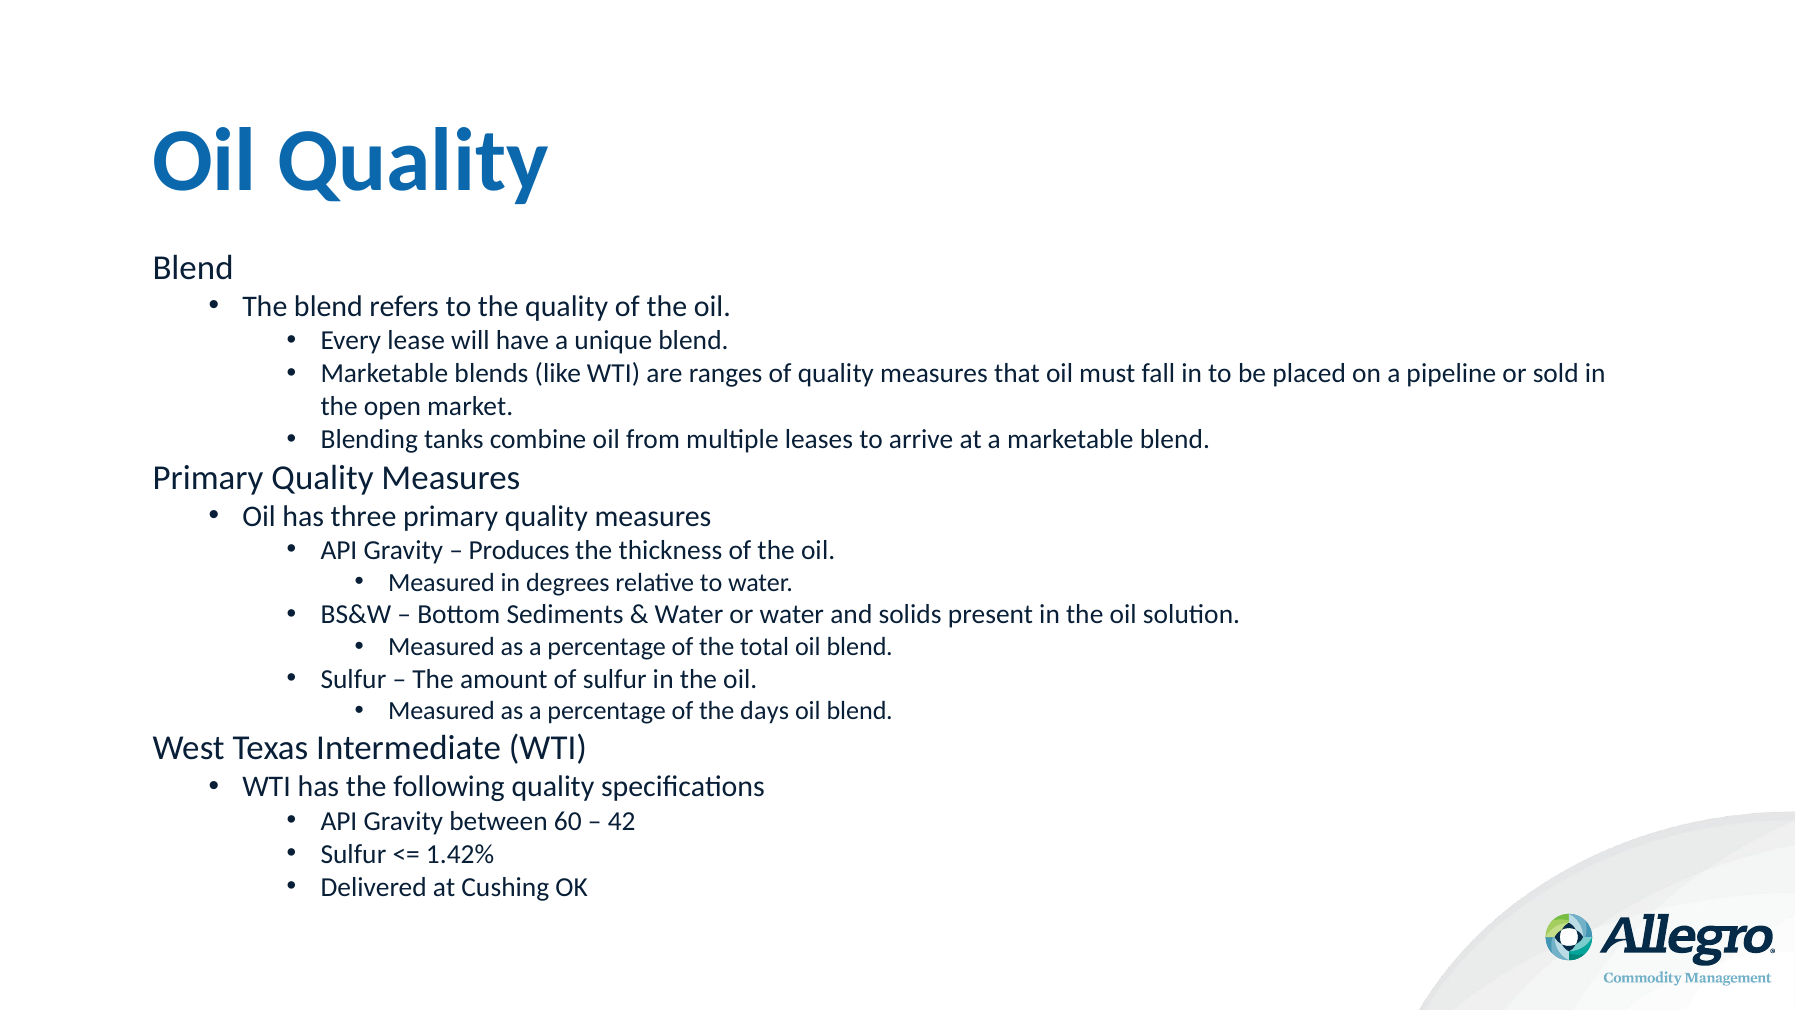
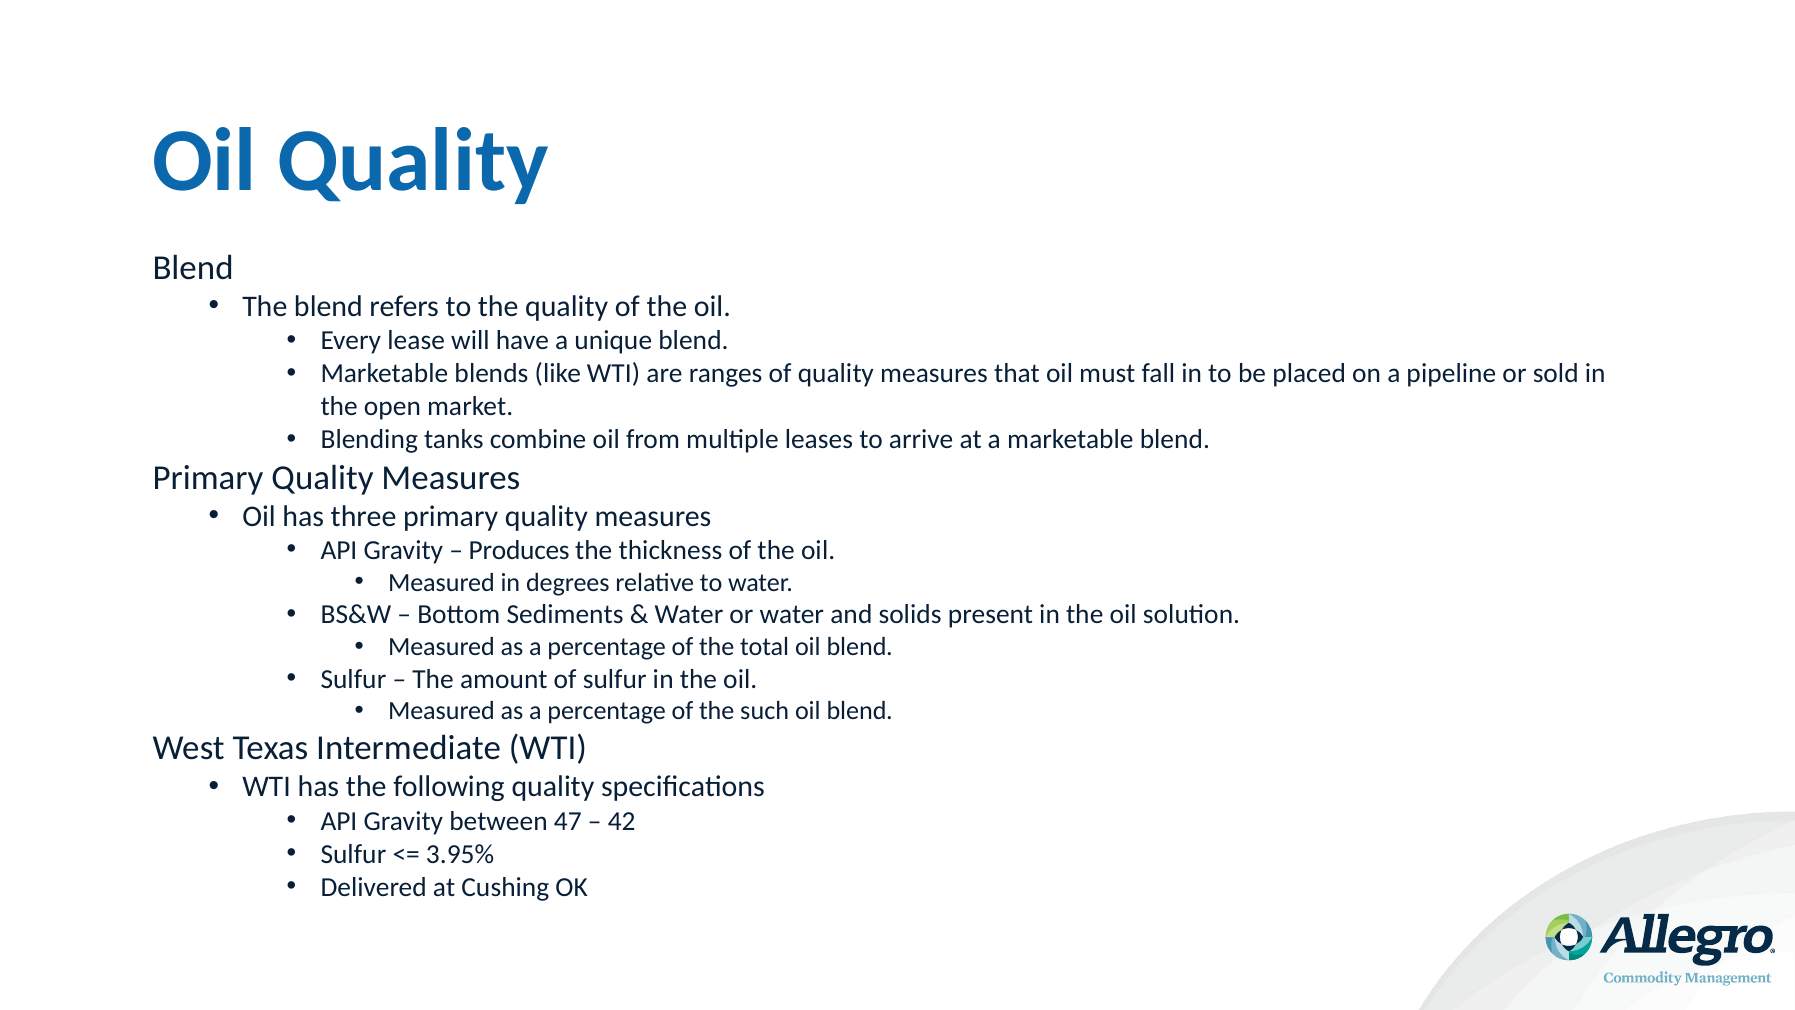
days: days -> such (765, 711)
60: 60 -> 47 (568, 821)
1.42%: 1.42% -> 3.95% (460, 854)
